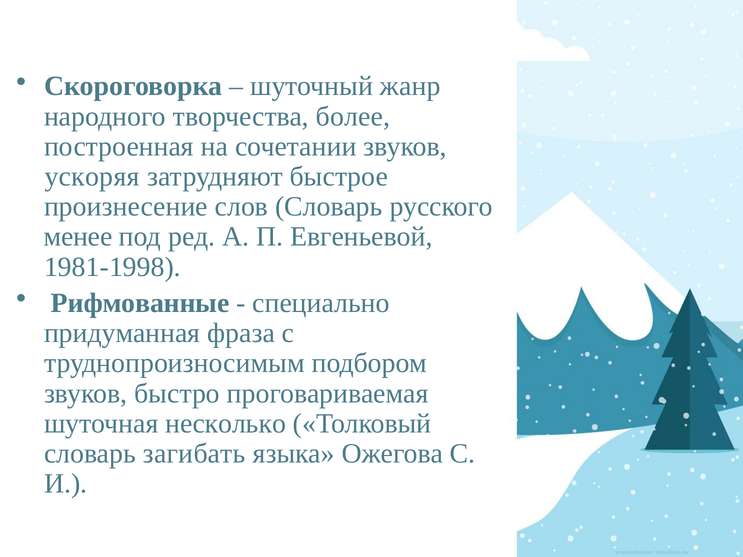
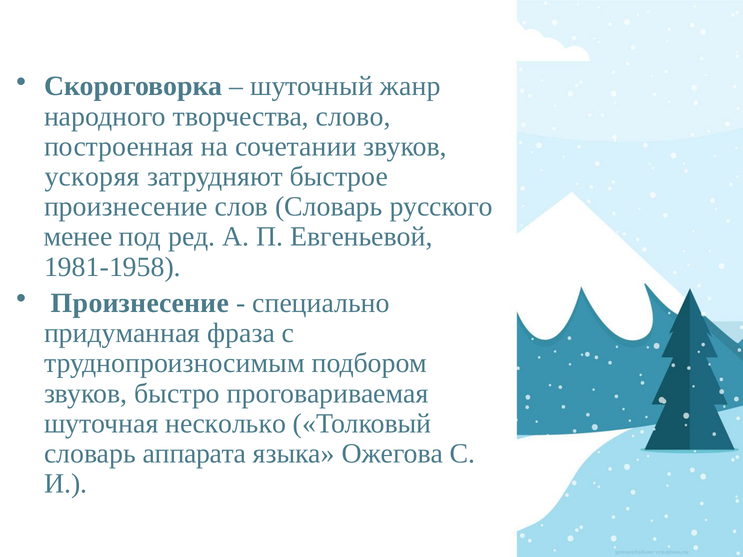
более: более -> слово (353, 116)
1981-1998: 1981-1998 -> 1981-1958 (112, 267)
Рифмованные: Рифмованные -> Произнесение (140, 303)
загибать: загибать -> аппарата (195, 454)
